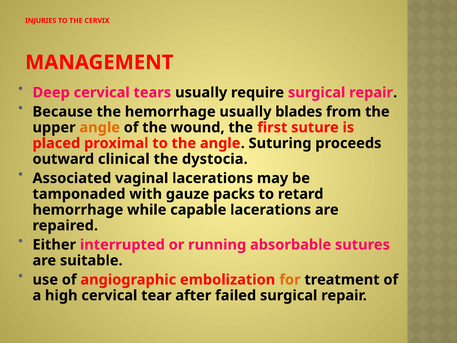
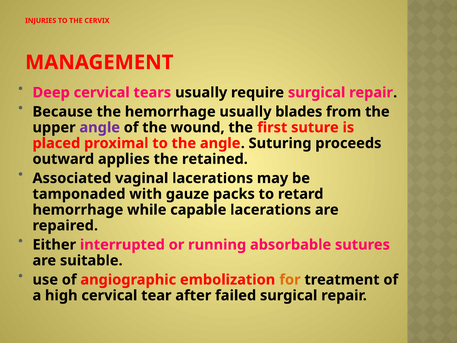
angle colour: orange -> purple (100, 127)
clinical: clinical -> applies (124, 159)
dystocia: dystocia -> retained (215, 159)
